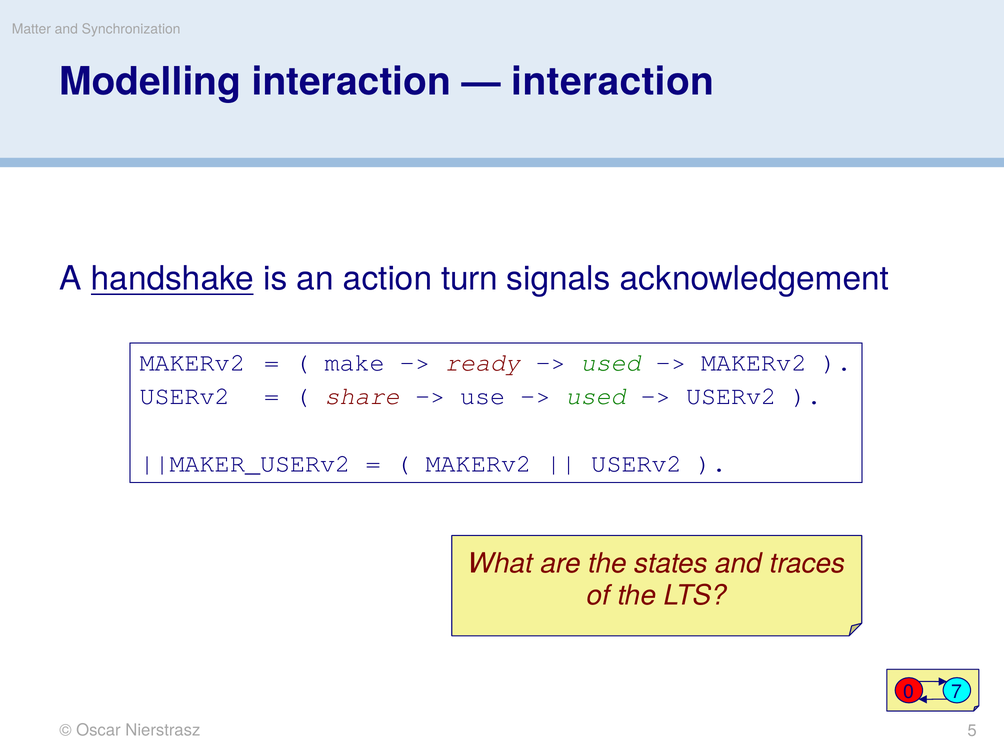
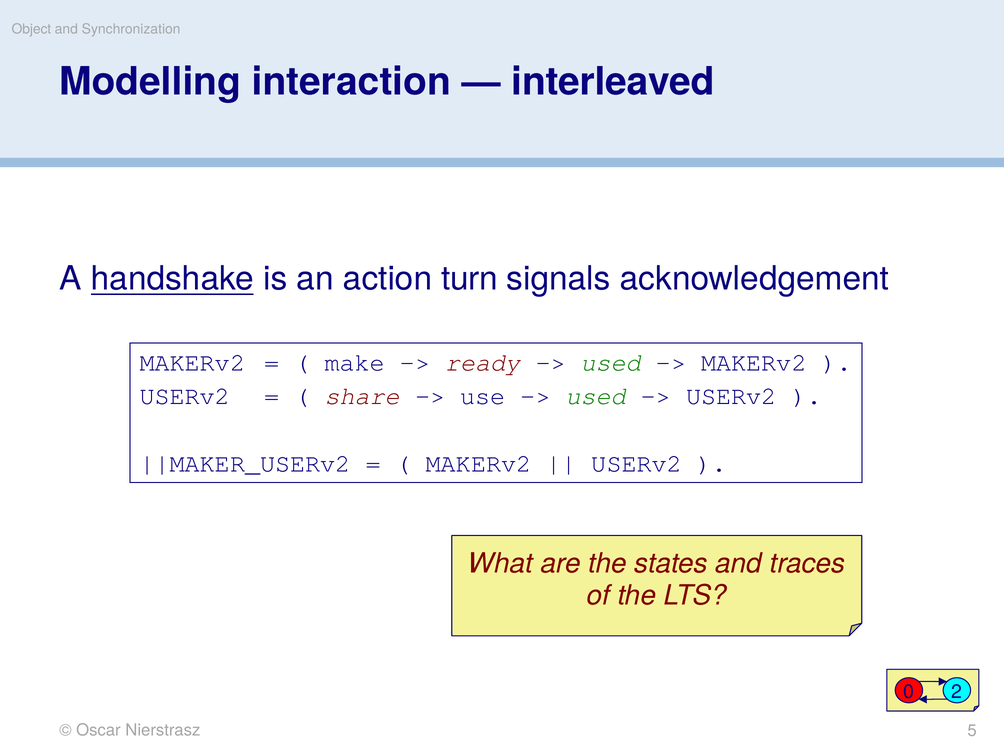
Matter: Matter -> Object (31, 29)
interaction: interaction -> interleaved (613, 82)
7: 7 -> 2 (957, 692)
